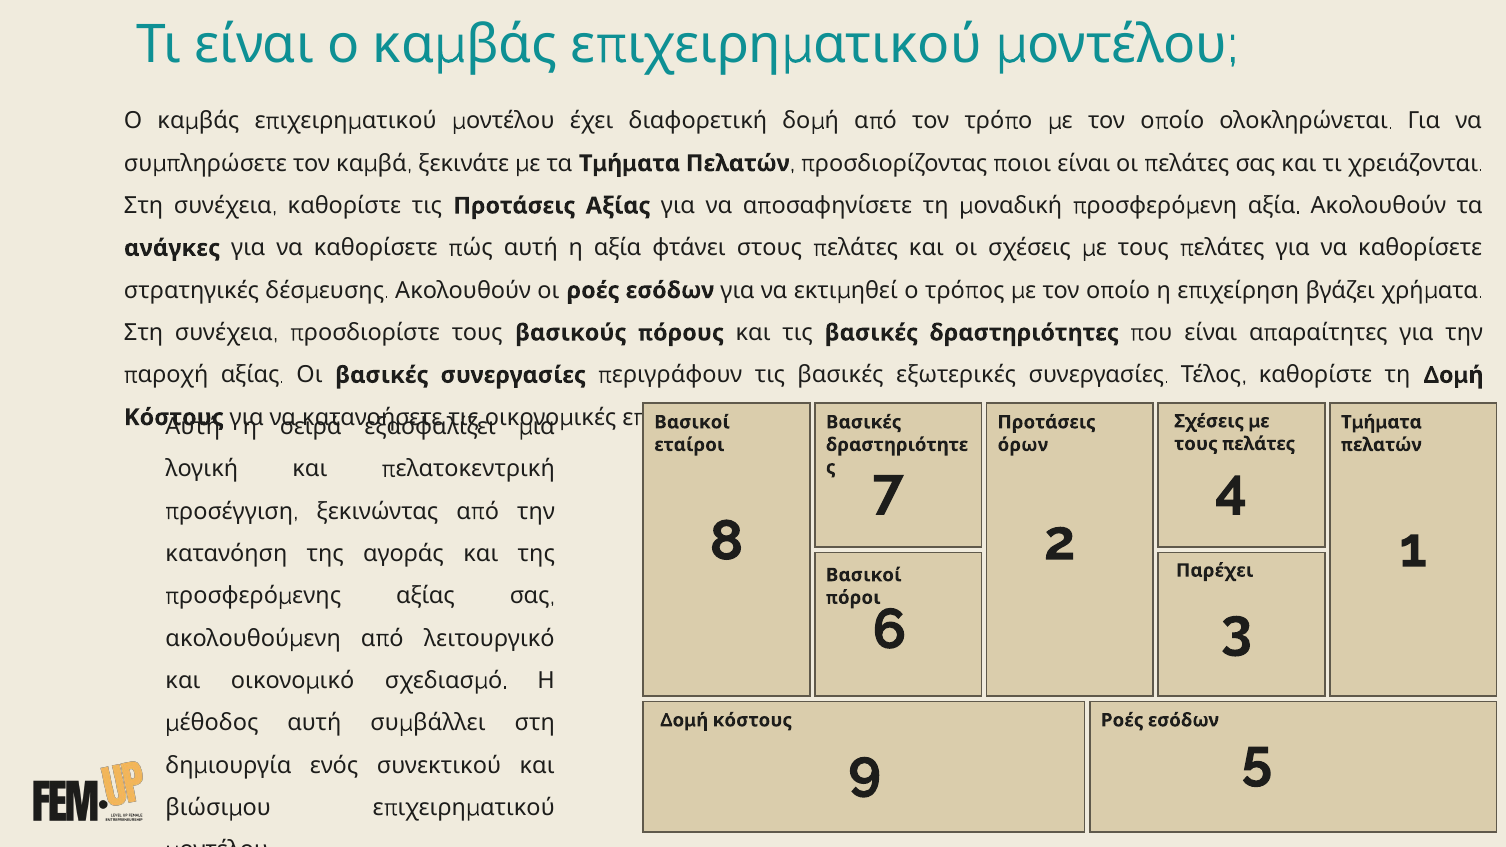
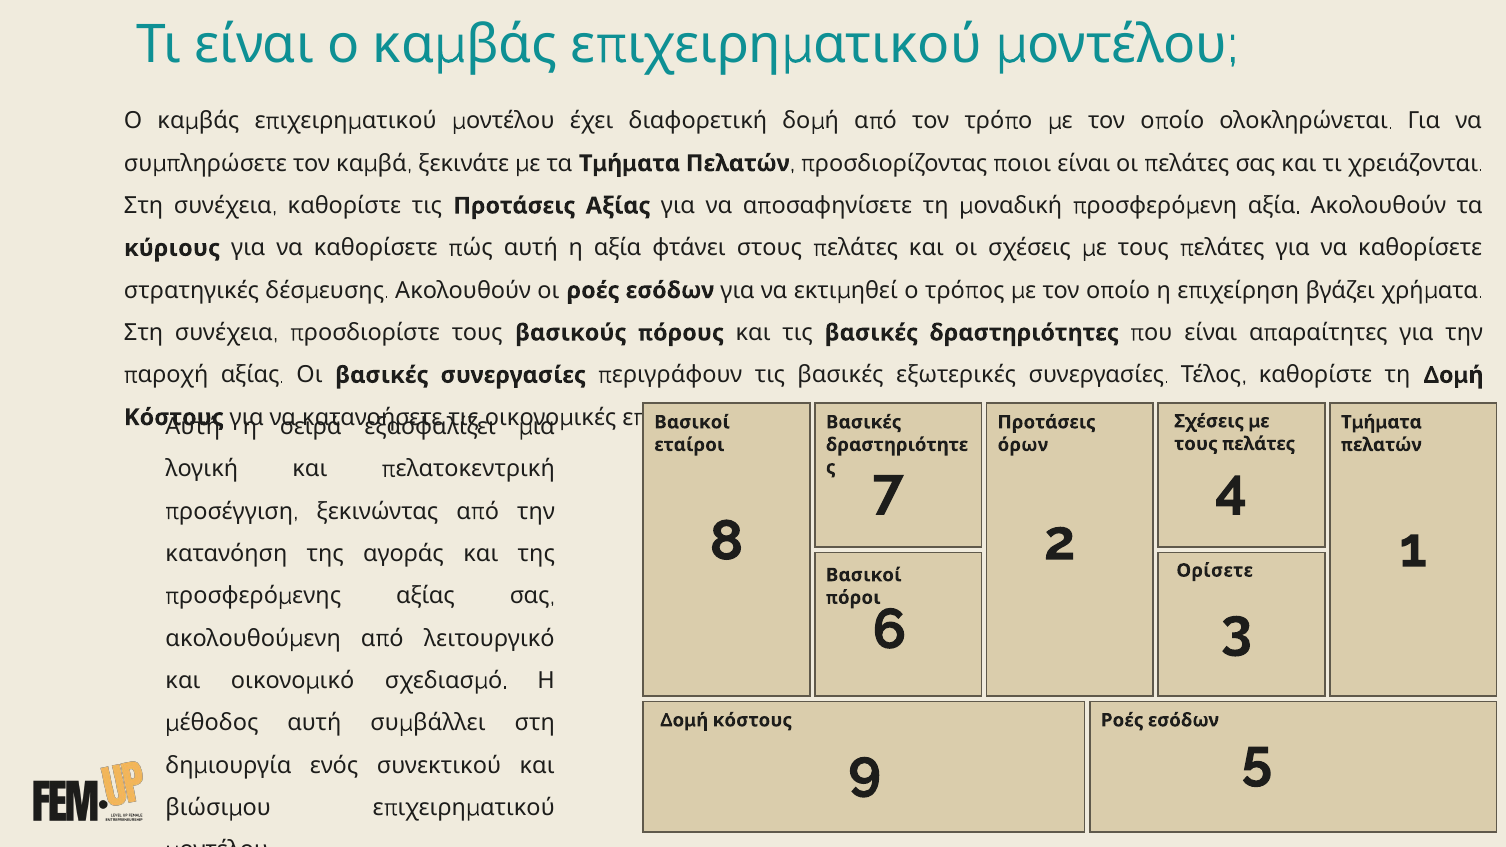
ανάγκες: ανάγκες -> κύριους (172, 248)
Παρέχει: Παρέχει -> Ορίσετε (1215, 571)
